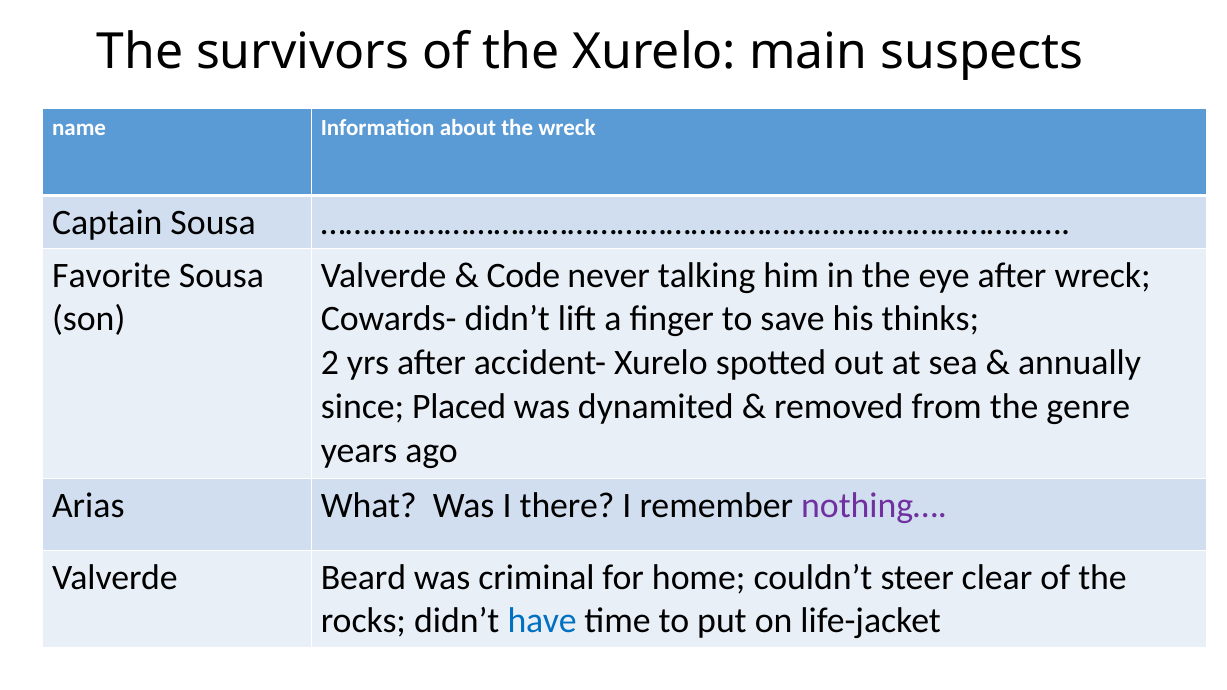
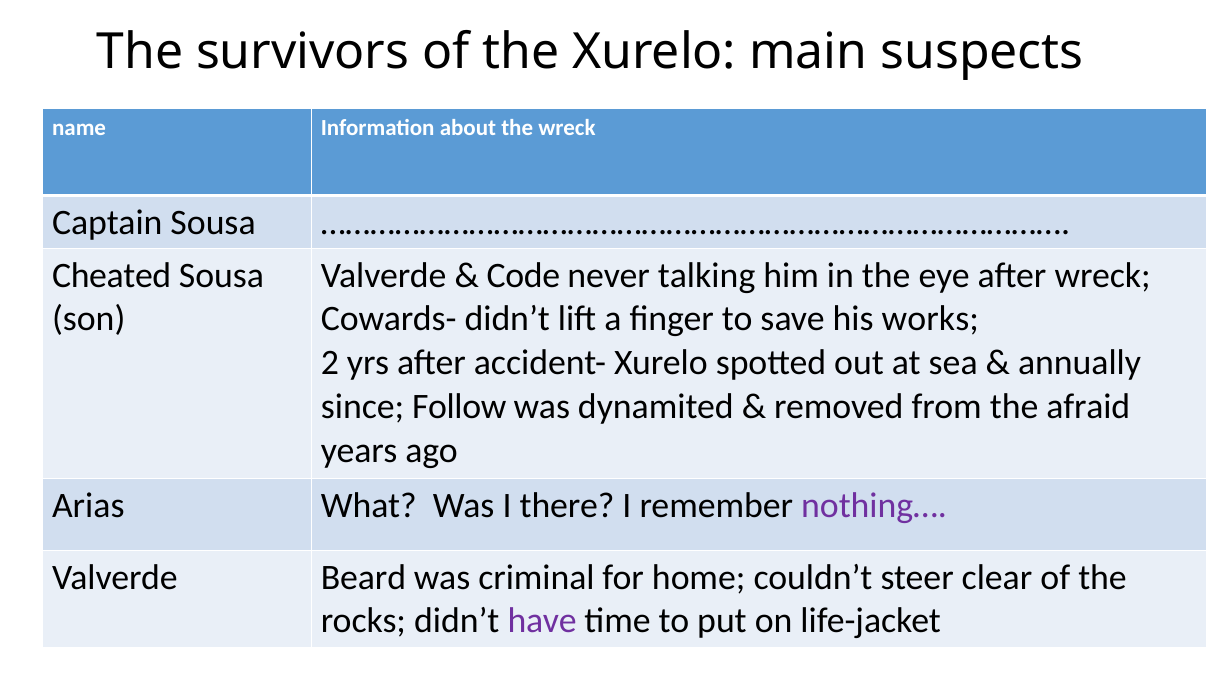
Favorite: Favorite -> Cheated (112, 275)
thinks: thinks -> works (930, 319)
Placed: Placed -> Follow (459, 407)
genre: genre -> afraid (1088, 407)
have colour: blue -> purple (542, 621)
